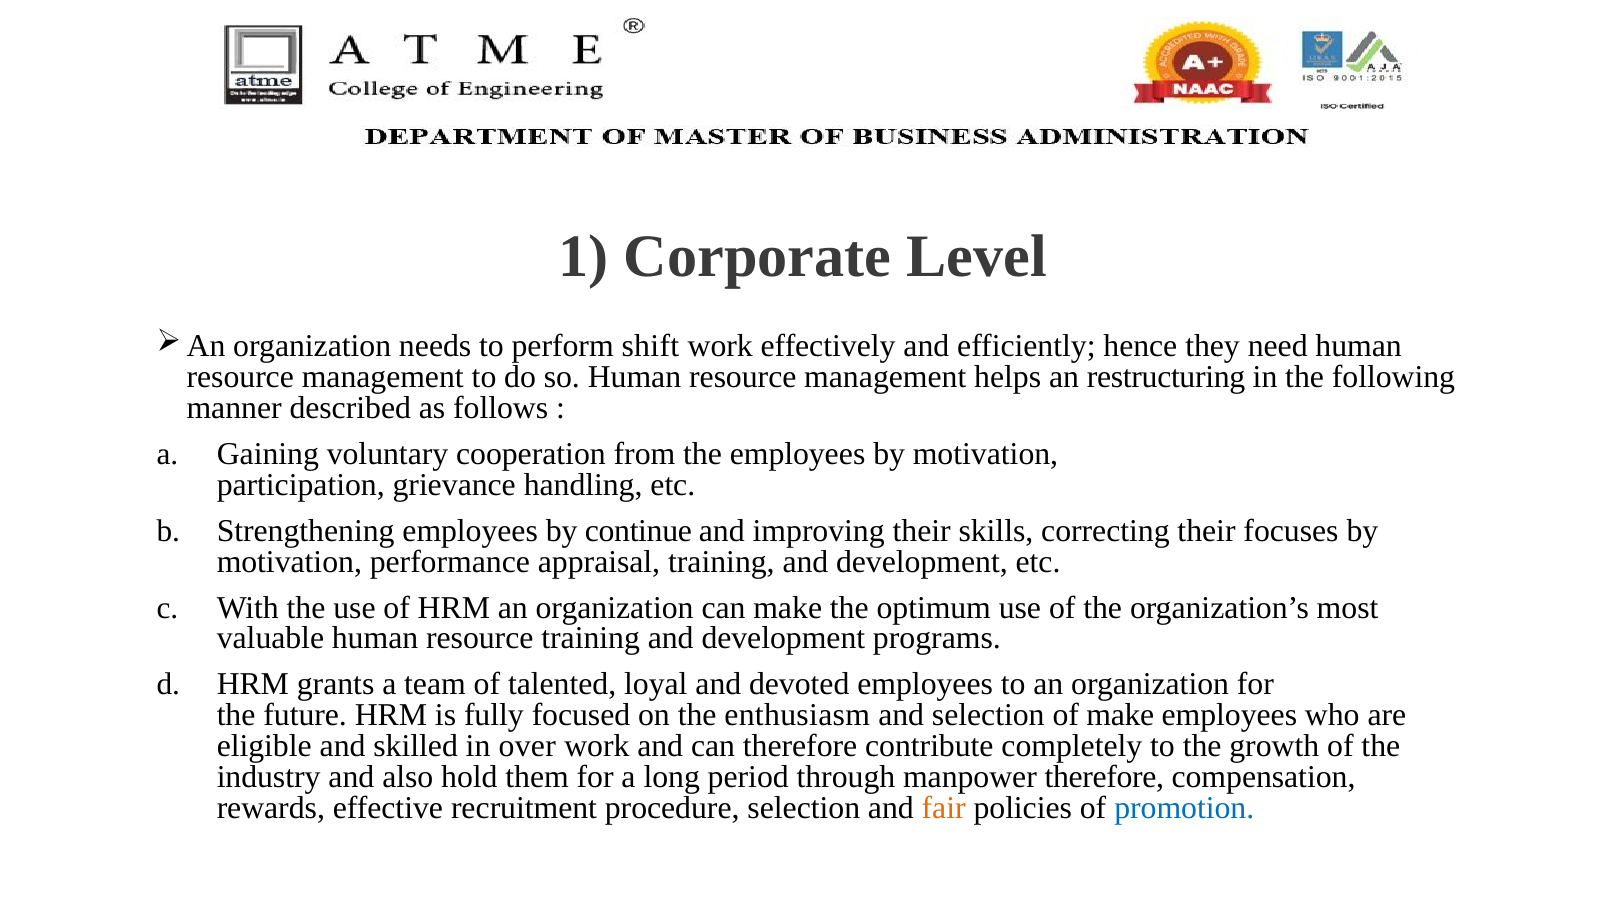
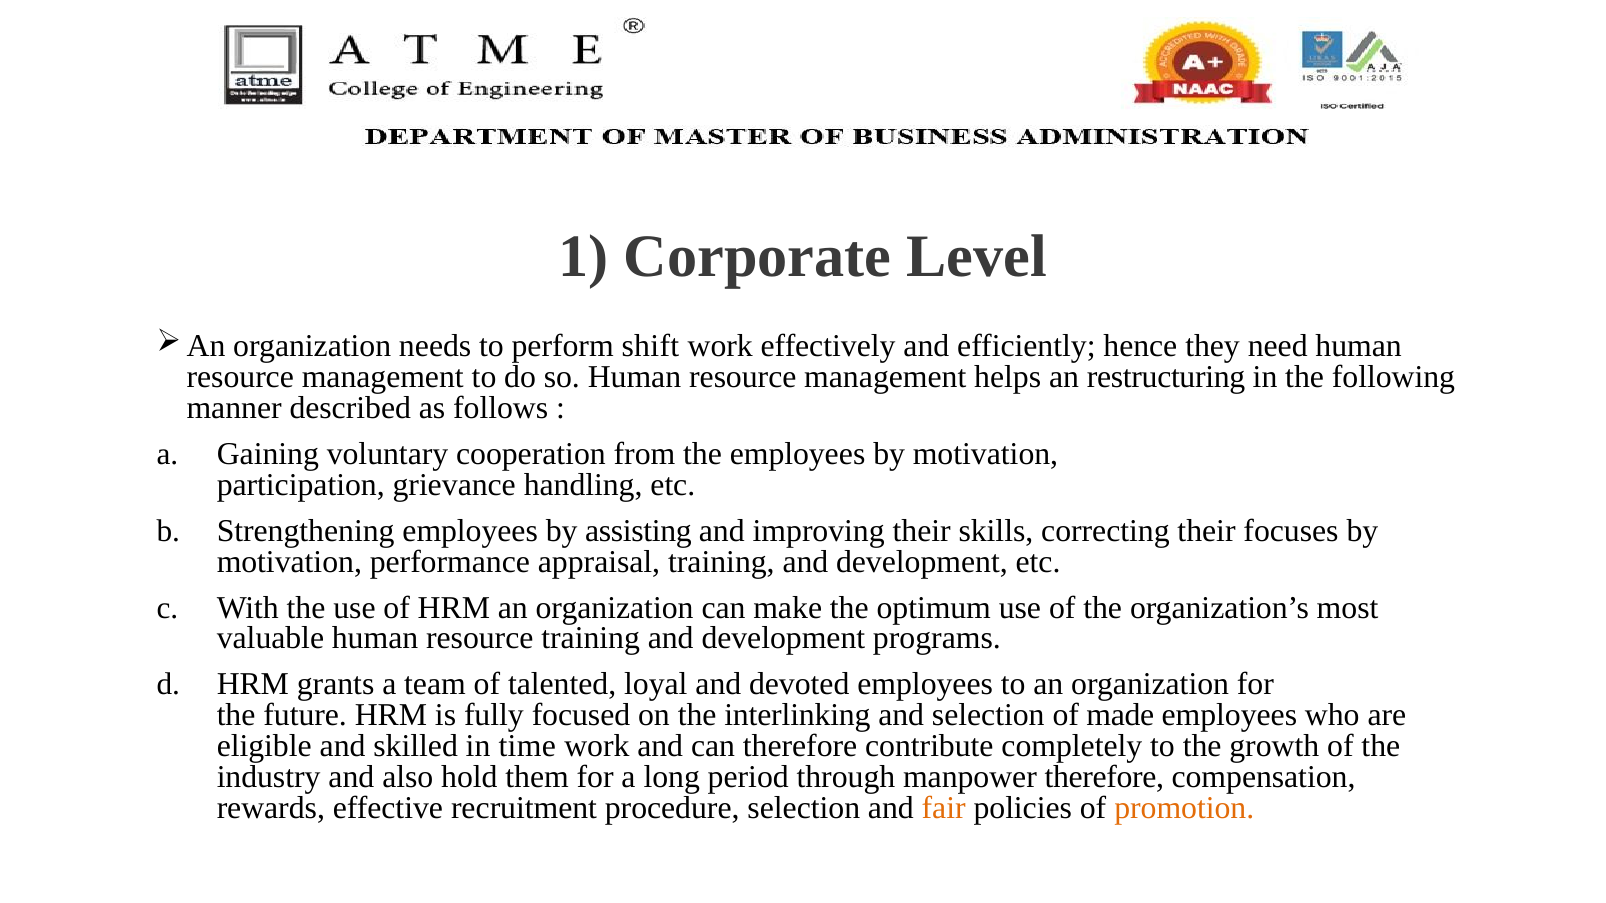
continue: continue -> assisting (638, 531)
enthusiasm: enthusiasm -> interlinking (797, 715)
of make: make -> made (1120, 715)
over: over -> time (527, 746)
promotion colour: blue -> orange (1184, 808)
